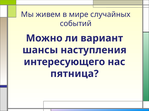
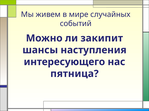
вариант: вариант -> закипит (102, 38)
